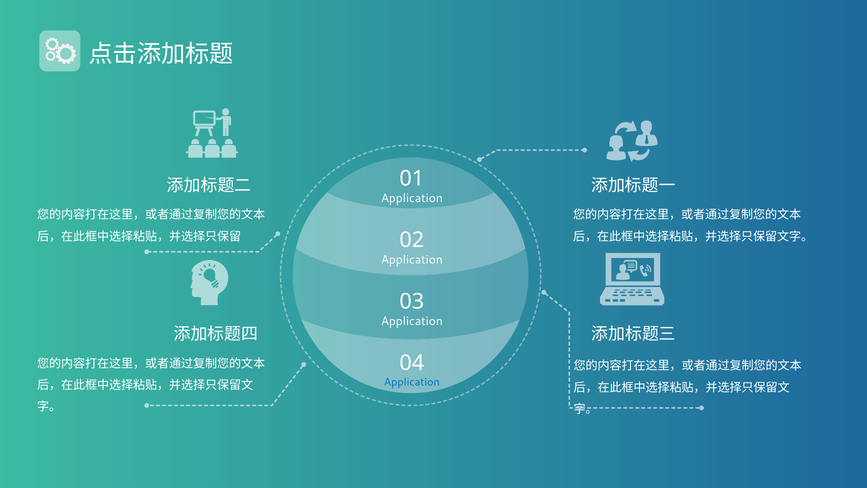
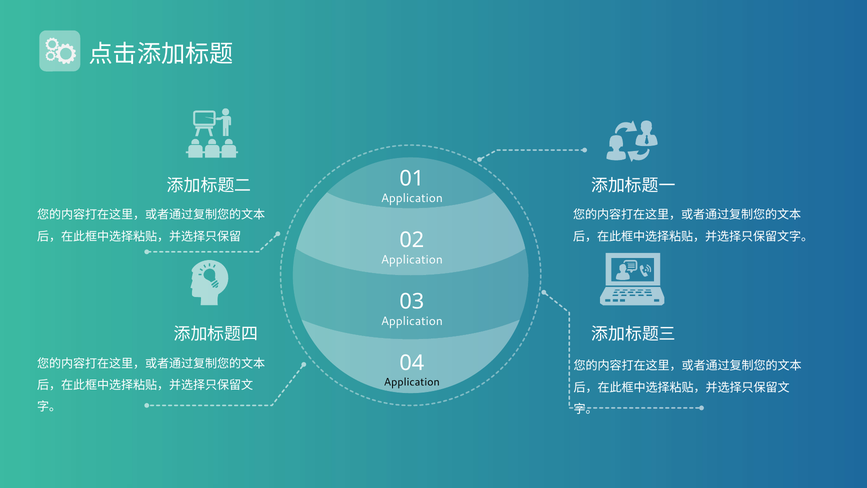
Application colour: blue -> black (412, 382)
